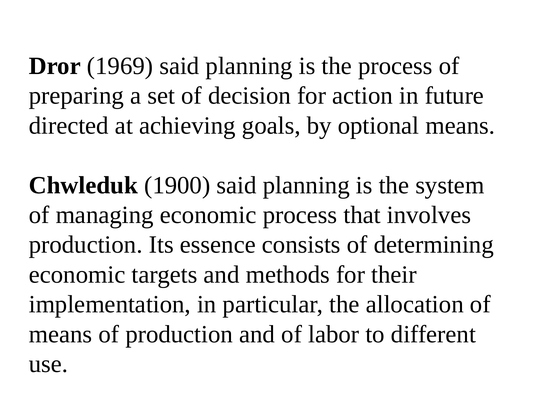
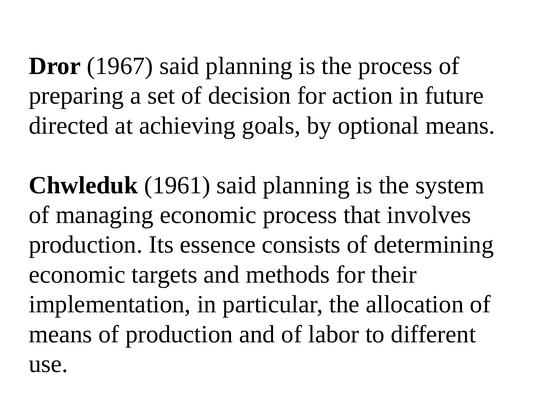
1969: 1969 -> 1967 (120, 66)
1900: 1900 -> 1961 (177, 185)
